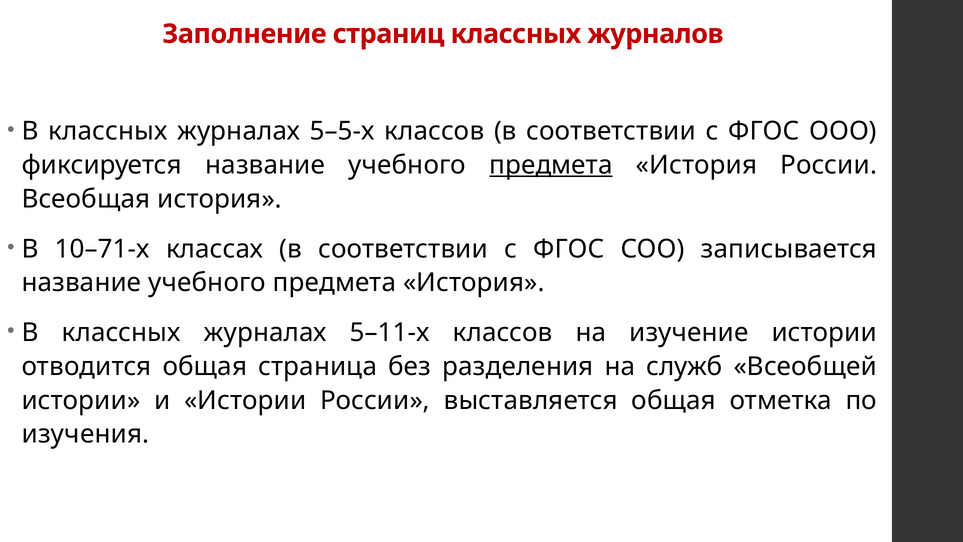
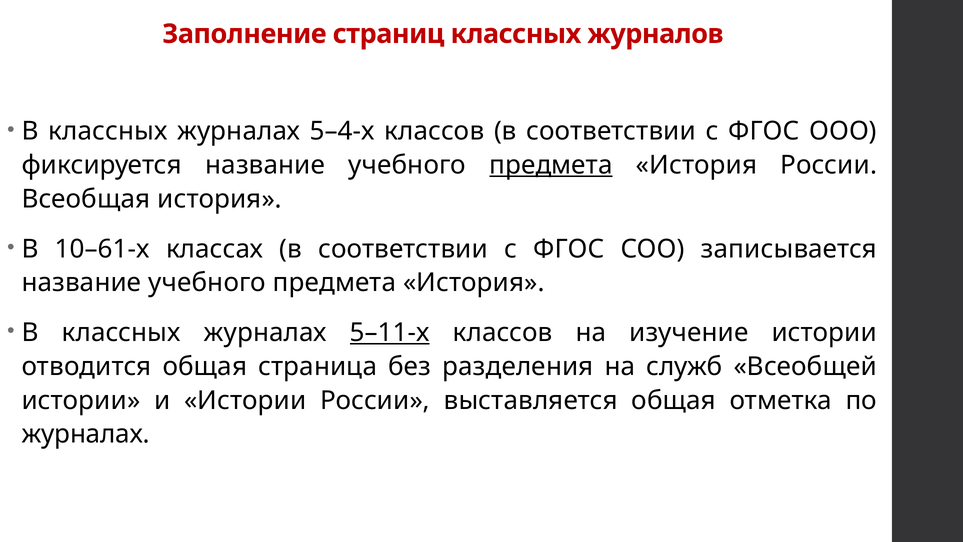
5–5-х: 5–5-х -> 5–4-х (342, 131)
10–71-х: 10–71-х -> 10–61-х (102, 249)
5–11-х underline: none -> present (390, 332)
изучения: изучения -> журналах (86, 434)
